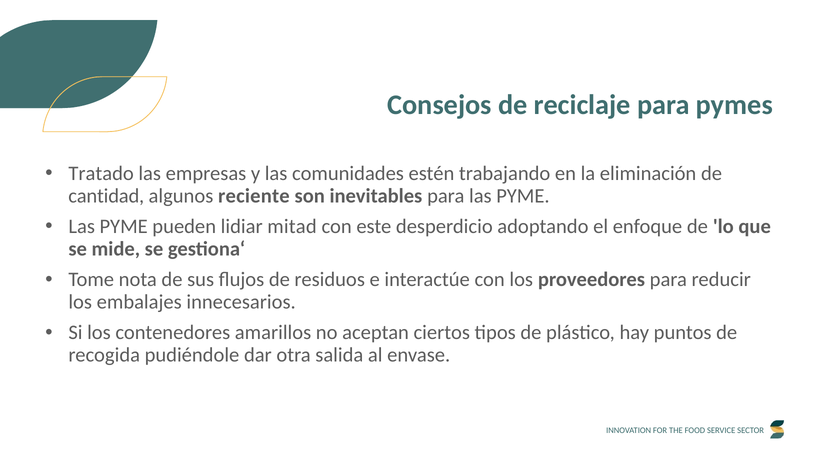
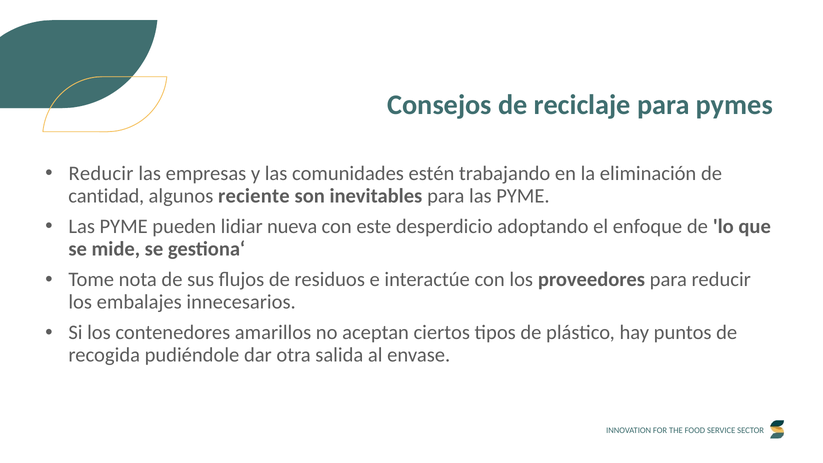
Tratado: Tratado -> Reducir (101, 173)
mitad: mitad -> nueva (292, 226)
